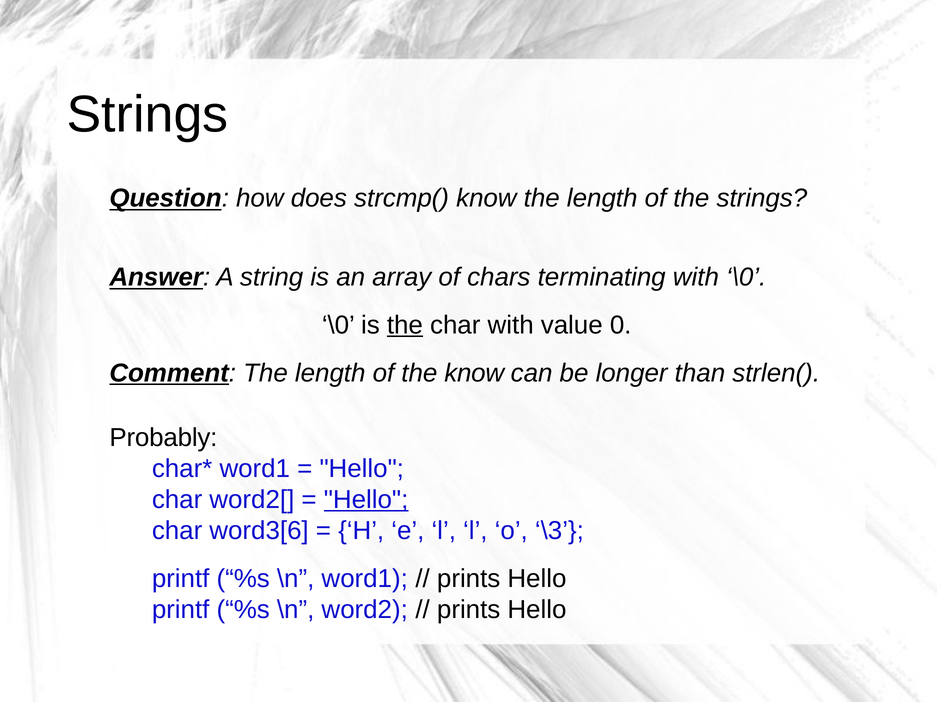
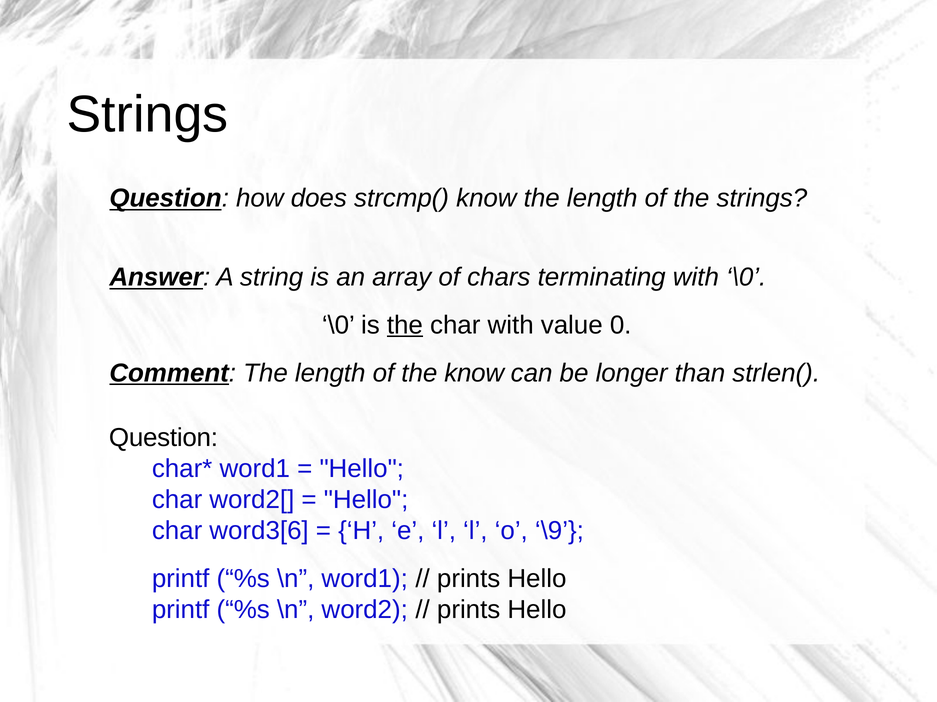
Probably: Probably -> Question (163, 438)
Hello underline: present -> none (366, 500)
\3: \3 -> \9 (559, 531)
